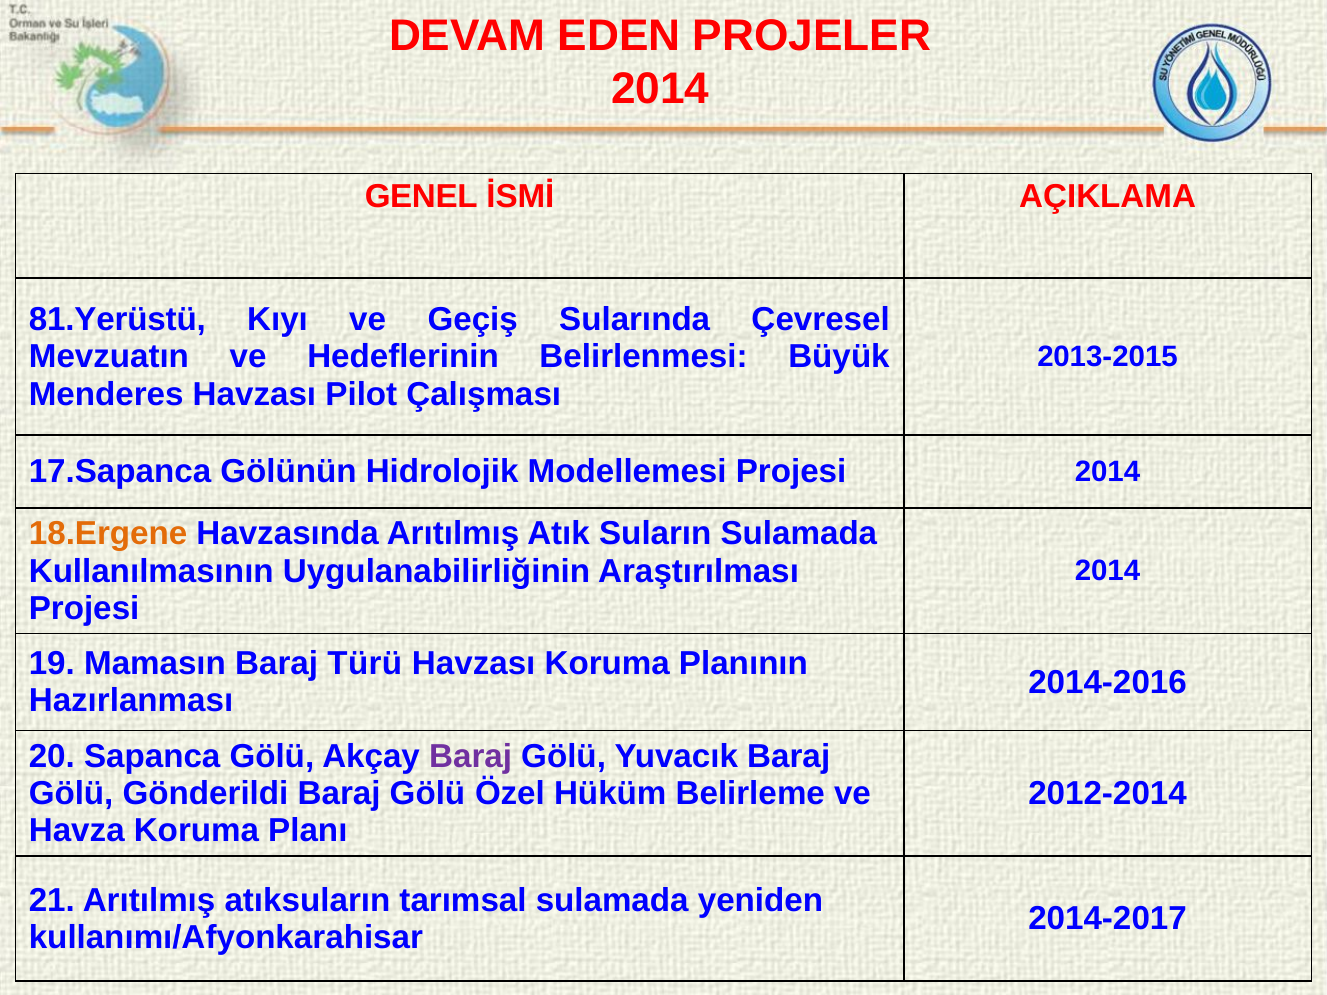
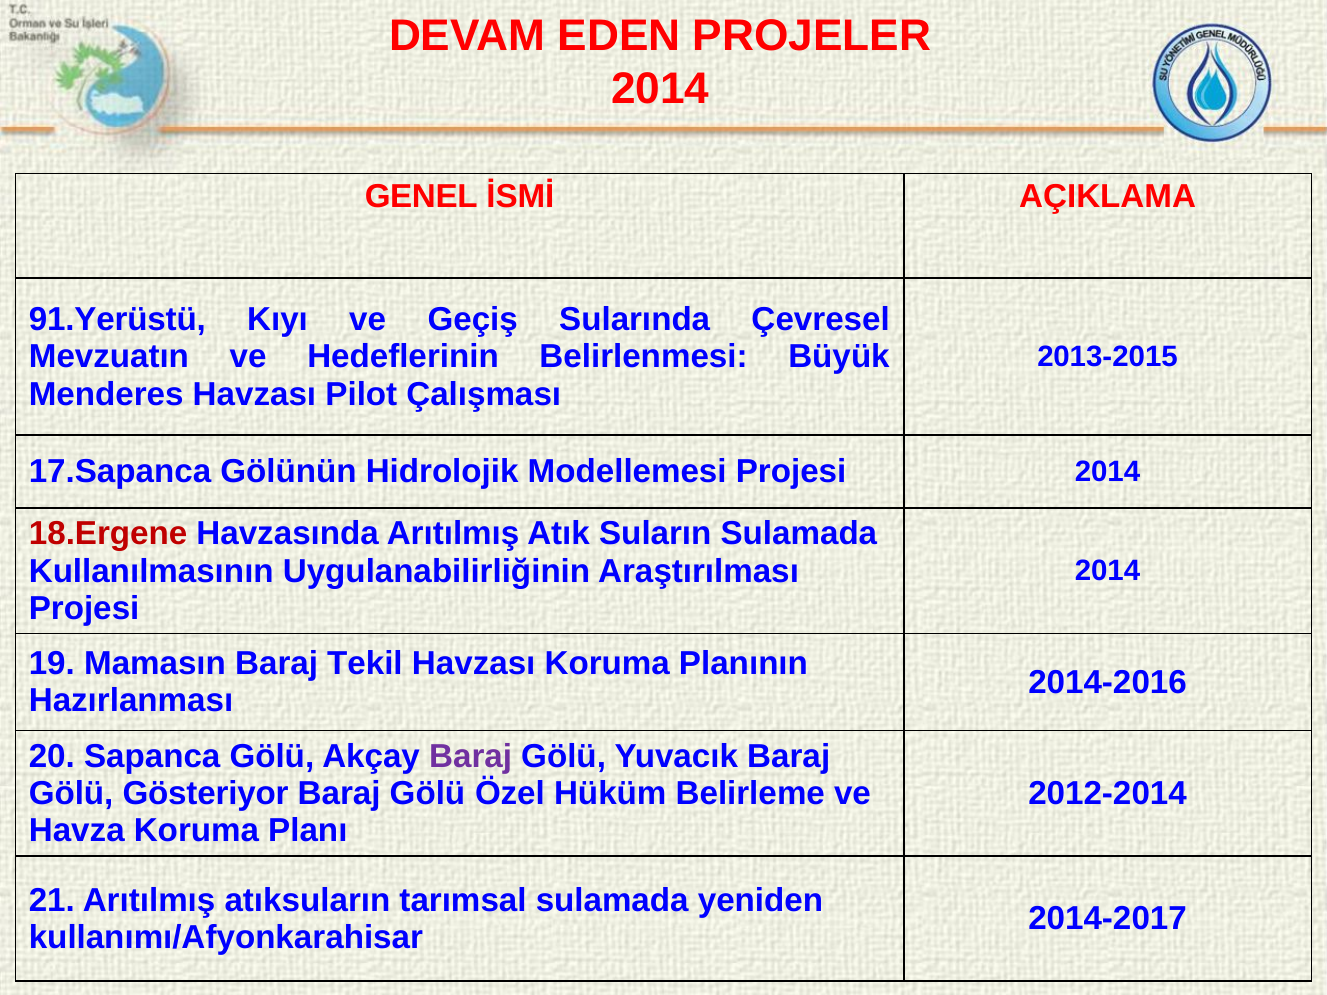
81.Yerüstü: 81.Yerüstü -> 91.Yerüstü (117, 320)
18.Ergene colour: orange -> red (108, 534)
Türü: Türü -> Tekil (365, 664)
Gönderildi: Gönderildi -> Gösteriyor (206, 794)
